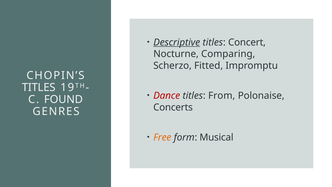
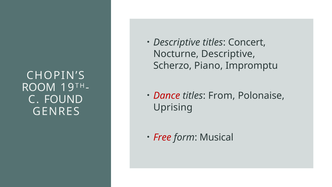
Descriptive underline: present -> none (177, 42)
Nocturne Comparing: Comparing -> Descriptive (228, 54)
Fitted: Fitted -> Piano (209, 65)
TITLES: TITLES -> ROOM (39, 87)
Concerts: Concerts -> Uprising (173, 107)
Free colour: orange -> red (162, 137)
